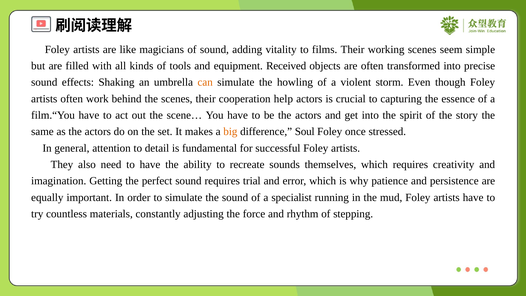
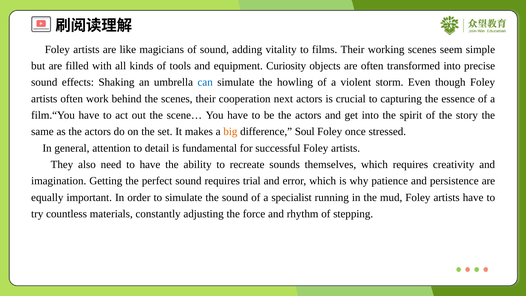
Received: Received -> Curiosity (286, 66)
can colour: orange -> blue (205, 82)
help: help -> next (283, 99)
